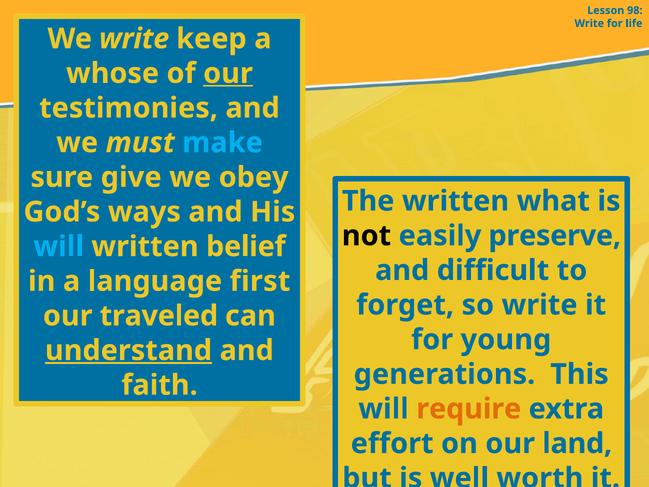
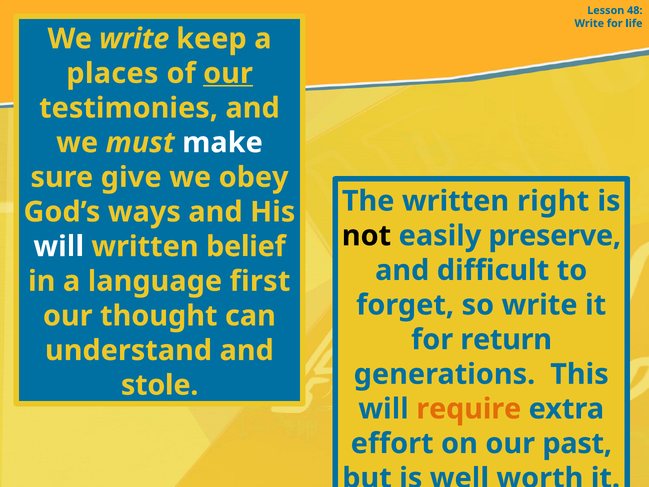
98: 98 -> 48 (635, 10)
whose: whose -> places (112, 73)
make colour: light blue -> white (223, 143)
what: what -> right (553, 201)
will colour: light blue -> white (59, 246)
traveled: traveled -> thought (159, 316)
young: young -> return (506, 339)
understand underline: present -> none (129, 350)
faith: faith -> stole (160, 385)
land: land -> past (577, 443)
